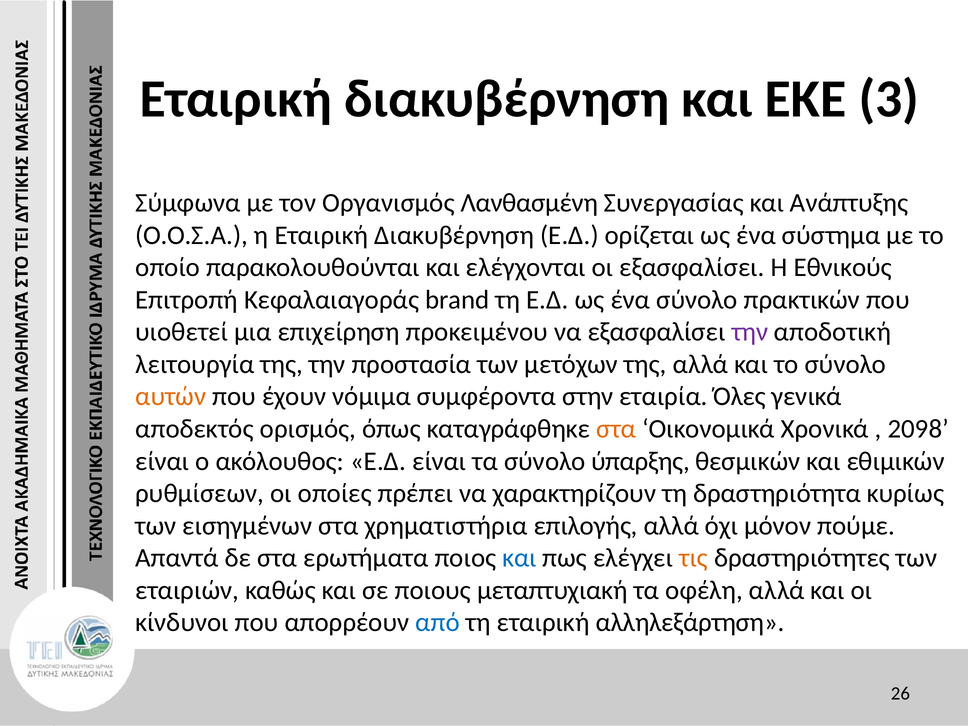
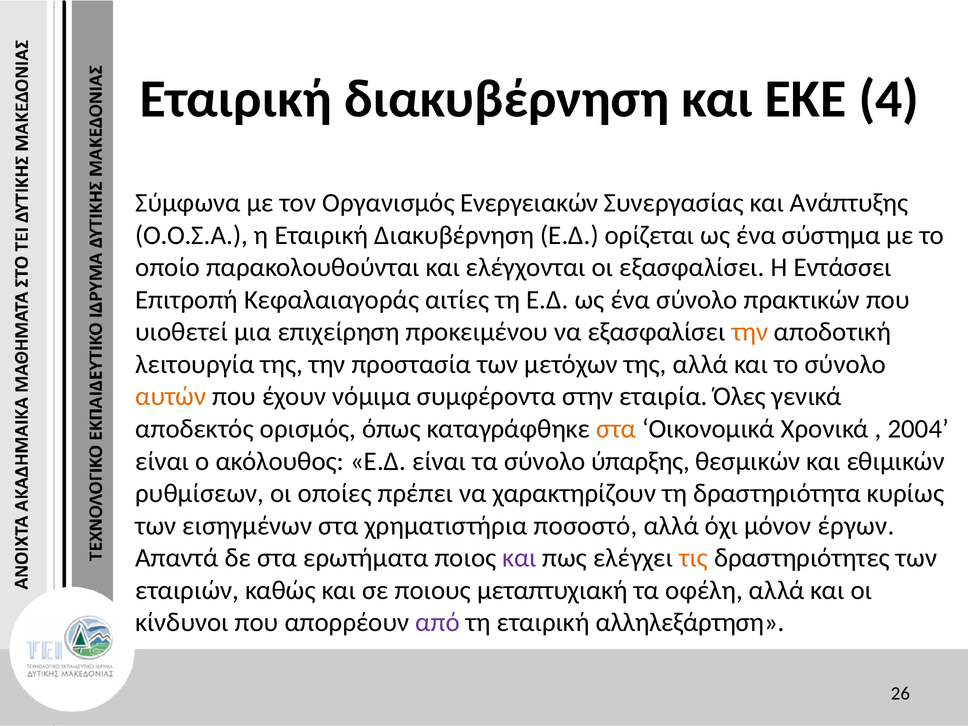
3: 3 -> 4 (889, 99)
Λανθασμένη: Λανθασμένη -> Ενεργειακών (529, 203)
Εθνικούς: Εθνικούς -> Εντάσσει (843, 267)
brand: brand -> αιτίες (457, 300)
την colour: purple -> orange (750, 332)
2098: 2098 -> 2004 (918, 429)
επιλογής: επιλογής -> ποσοστό (586, 526)
πούμε: πούμε -> έργων (856, 526)
και colour: blue -> purple (520, 558)
από colour: blue -> purple (438, 623)
